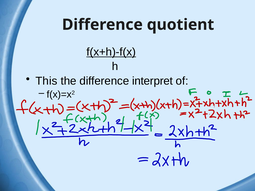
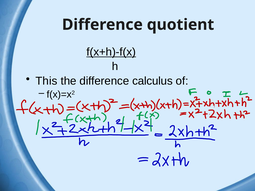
interpret: interpret -> calculus (152, 81)
